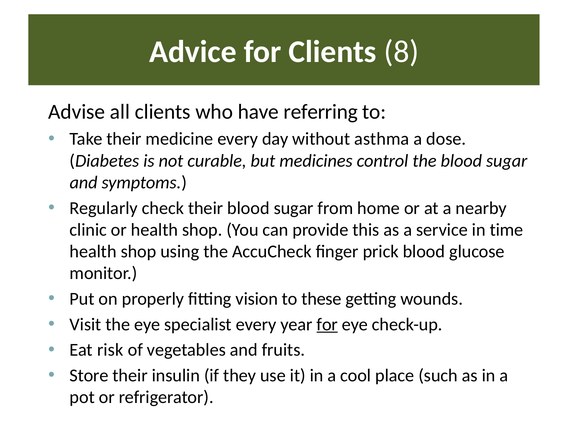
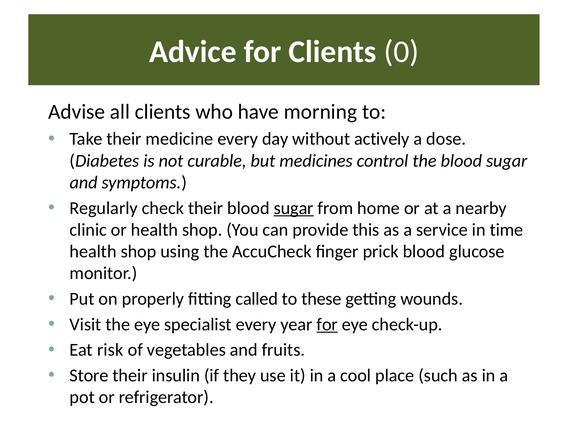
8: 8 -> 0 (401, 52)
referring: referring -> morning (321, 112)
asthma: asthma -> actively (382, 139)
sugar underline: none -> present (294, 208)
vision: vision -> called (257, 299)
